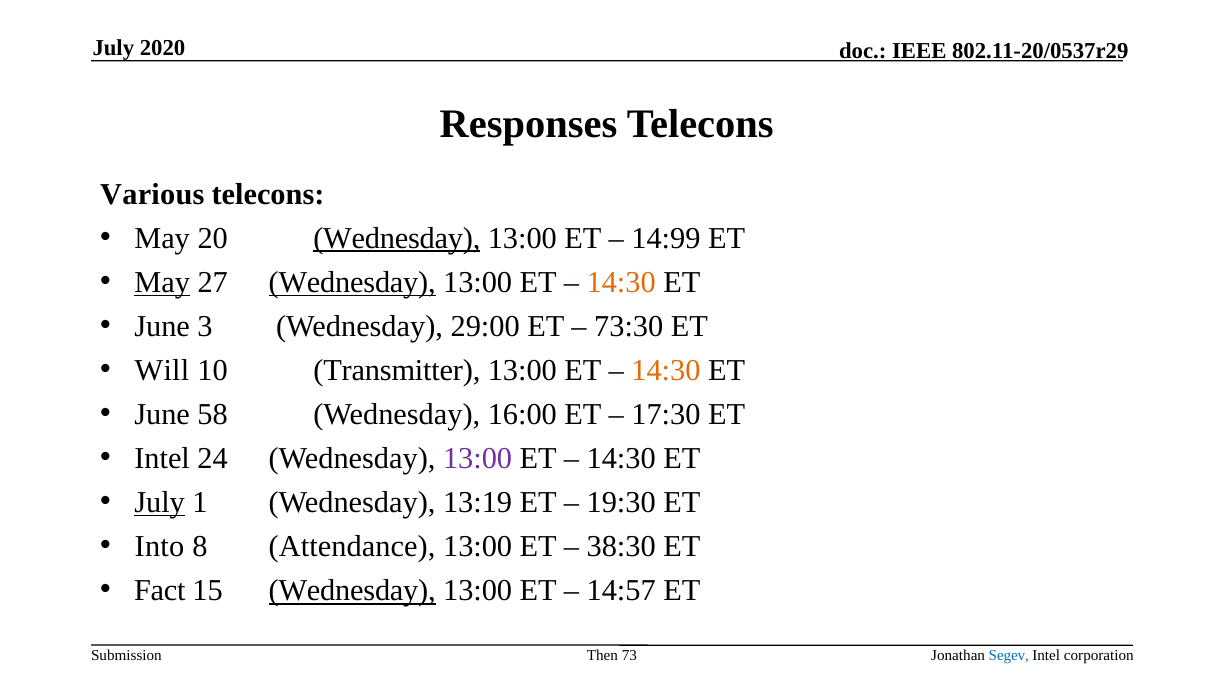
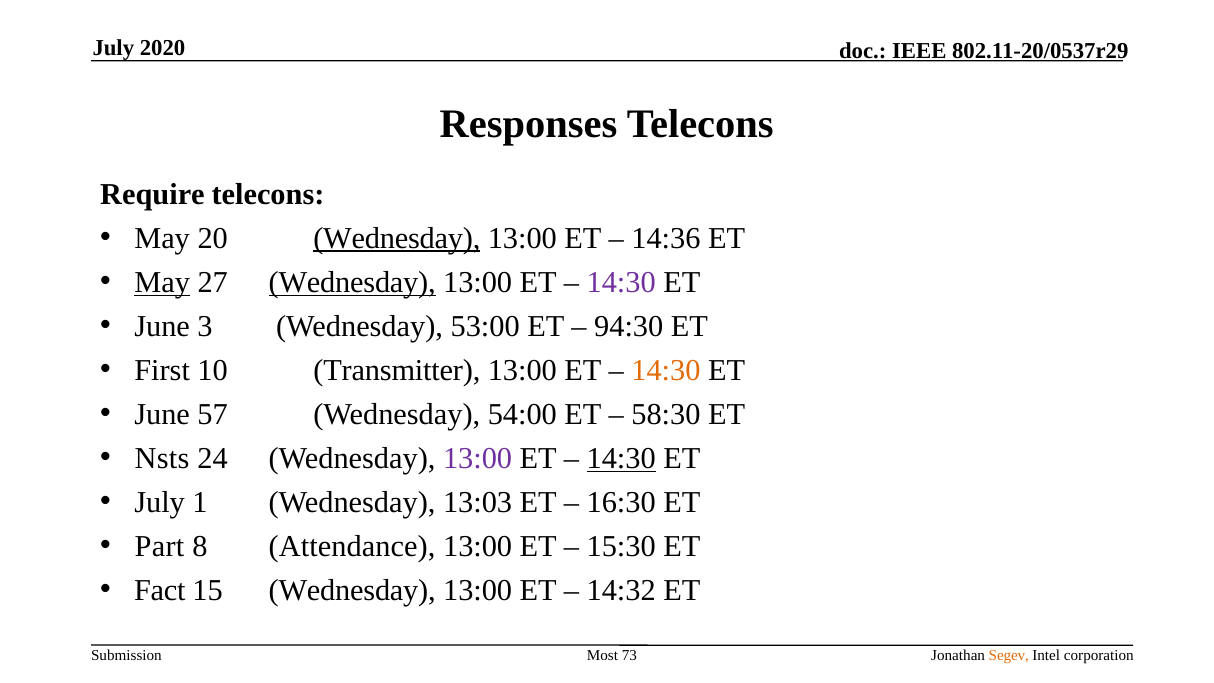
Various: Various -> Require (152, 194)
14:99: 14:99 -> 14:36 (666, 238)
14:30 colour: orange -> purple (621, 282)
29:00: 29:00 -> 53:00 (485, 326)
73:30: 73:30 -> 94:30 (629, 326)
Will: Will -> First (162, 370)
58: 58 -> 57 (213, 414)
16:00: 16:00 -> 54:00 (522, 414)
17:30: 17:30 -> 58:30 (666, 414)
Intel: Intel -> Nsts (162, 458)
14:30 underline: none -> present (621, 458)
July underline: present -> none (160, 502)
13:19: 13:19 -> 13:03 (478, 502)
19:30: 19:30 -> 16:30 (621, 502)
Into: Into -> Part (159, 546)
38:30: 38:30 -> 15:30 (621, 546)
Wednesday underline: present -> none (352, 590)
14:57: 14:57 -> 14:32 (621, 590)
Then: Then -> Most (602, 655)
Segev colour: blue -> orange (1009, 655)
